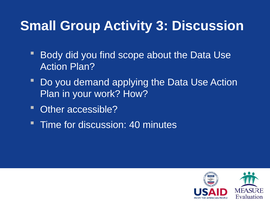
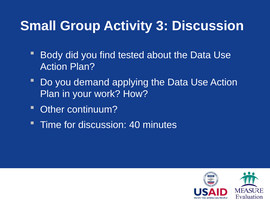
scope: scope -> tested (131, 55)
accessible: accessible -> continuum (92, 110)
